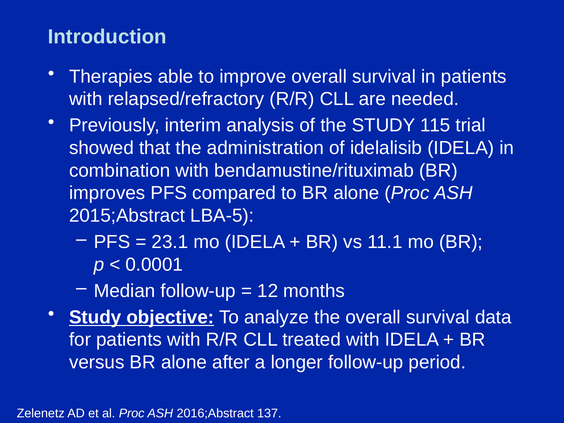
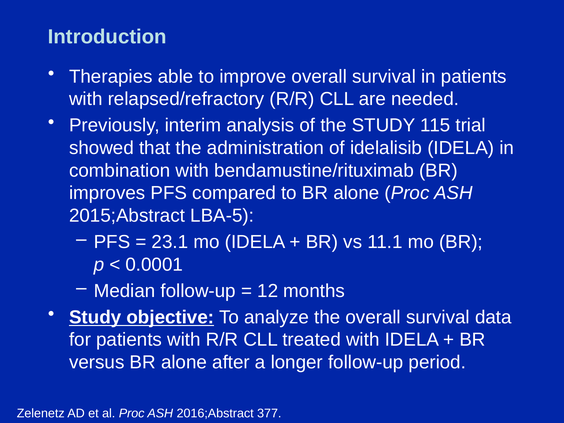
137: 137 -> 377 (269, 413)
